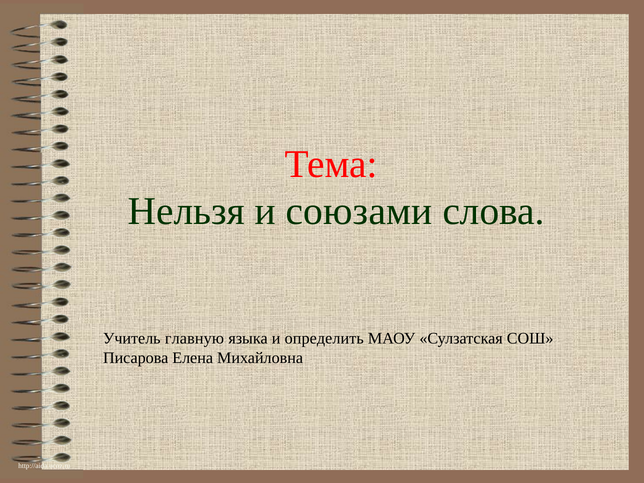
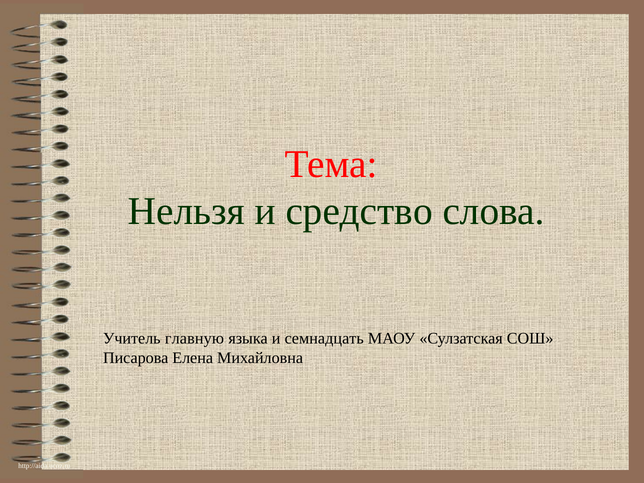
союзами: союзами -> средство (359, 212)
определить: определить -> семнадцать (324, 338)
